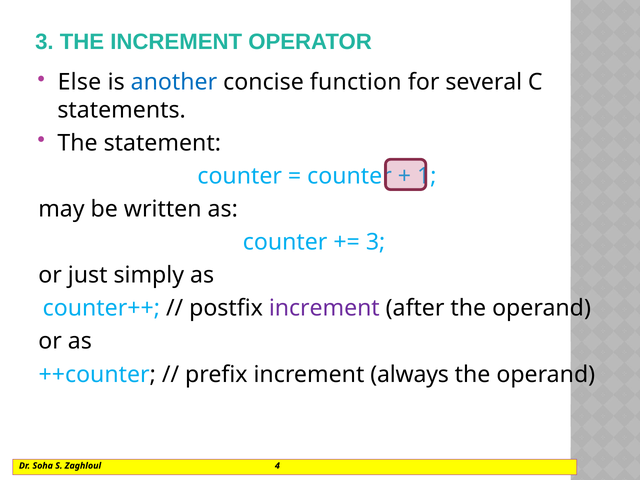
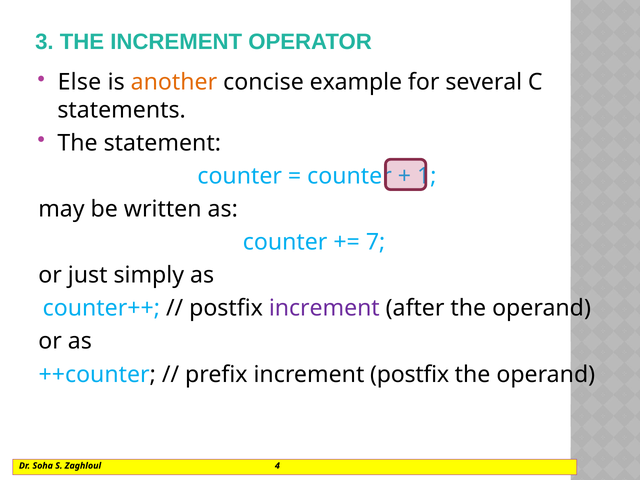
another colour: blue -> orange (174, 82)
function: function -> example (356, 82)
3: 3 -> 7 (376, 242)
increment always: always -> postfix (410, 374)
